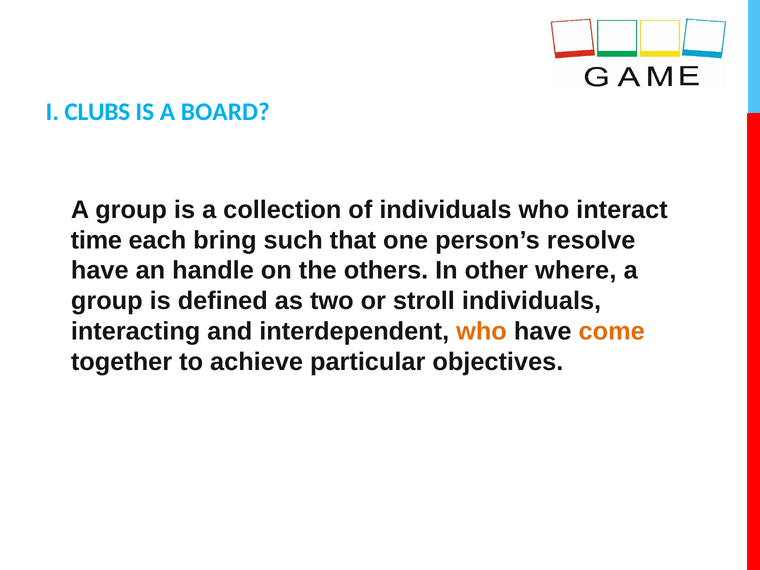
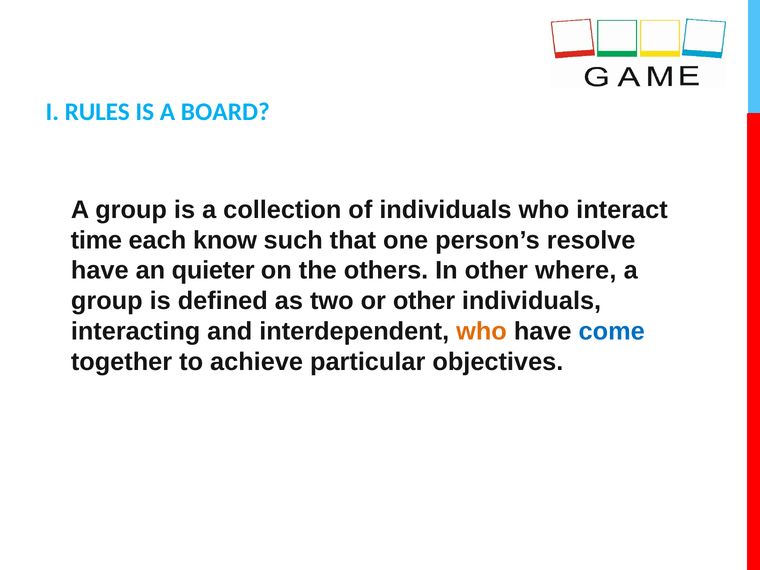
CLUBS: CLUBS -> RULES (97, 112)
bring: bring -> know (225, 240)
handle: handle -> quieter (213, 271)
or stroll: stroll -> other (424, 301)
come colour: orange -> blue (612, 331)
